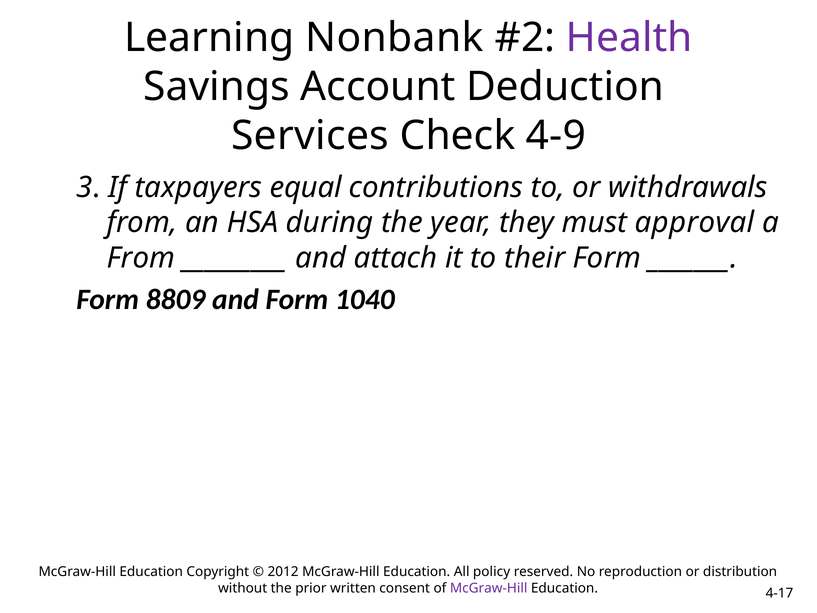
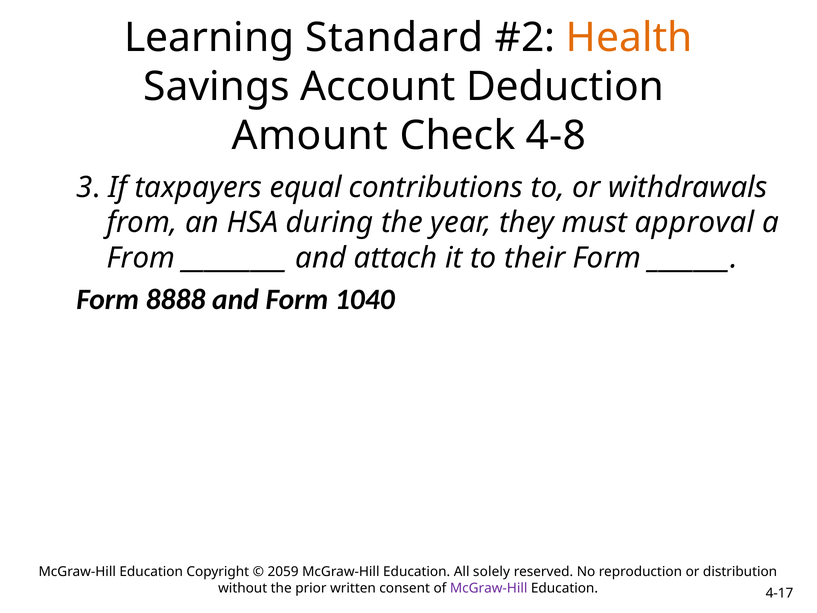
Nonbank: Nonbank -> Standard (394, 38)
Health colour: purple -> orange (629, 38)
Services: Services -> Amount (310, 136)
4-9: 4-9 -> 4-8 (556, 136)
8809: 8809 -> 8888 (176, 299)
2012: 2012 -> 2059 (283, 571)
policy: policy -> solely (492, 571)
